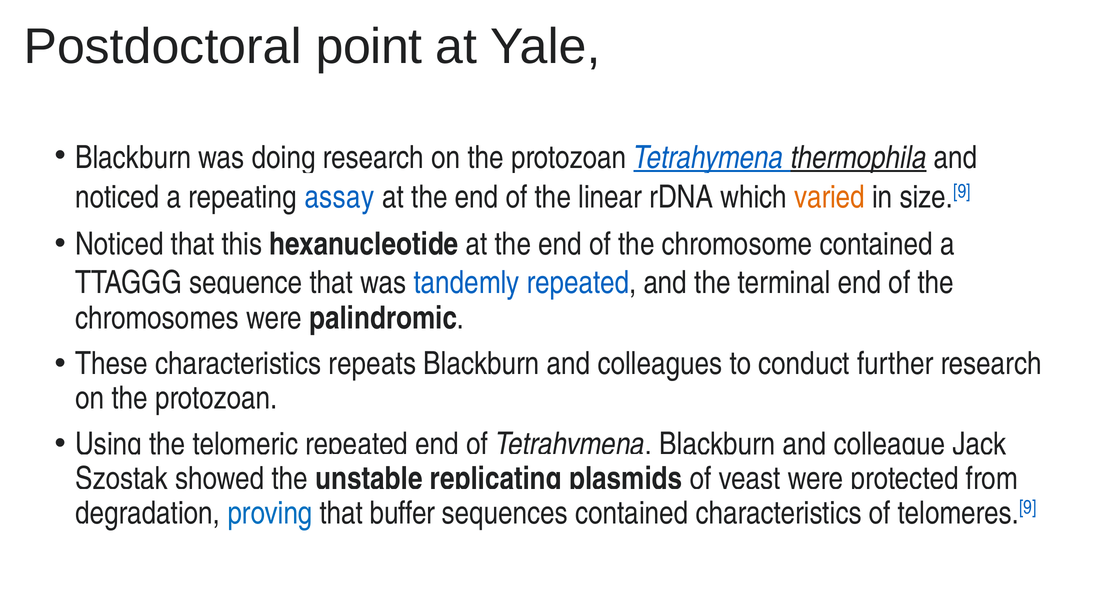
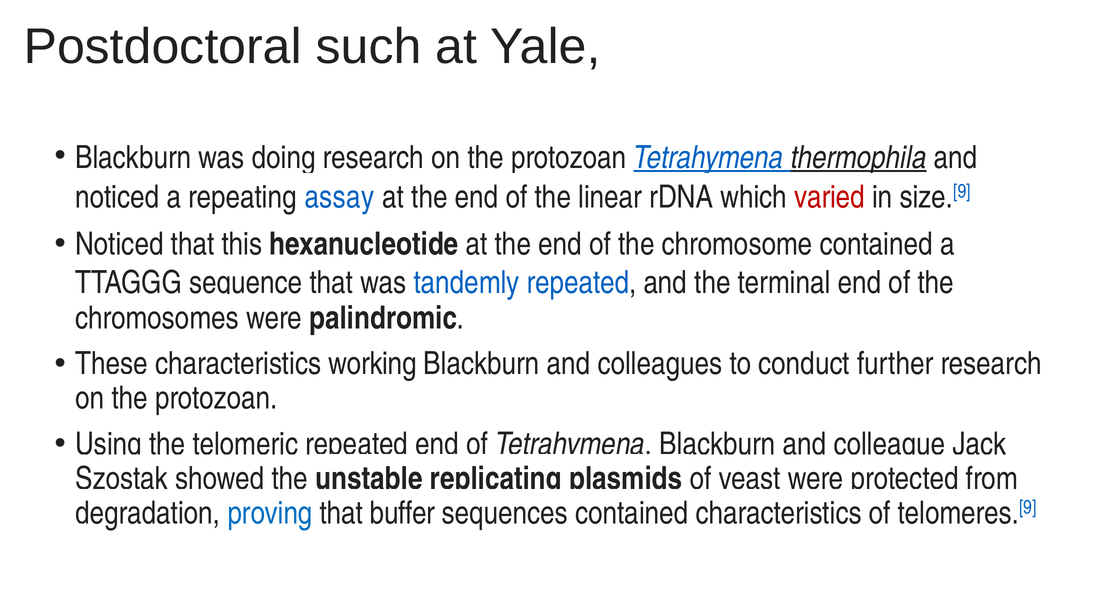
point: point -> such (369, 47)
varied colour: orange -> red (830, 197)
repeats: repeats -> working (372, 364)
